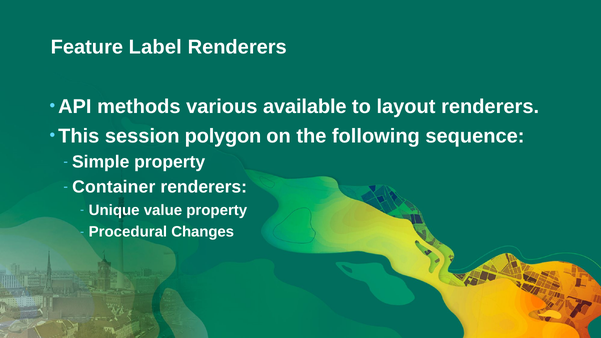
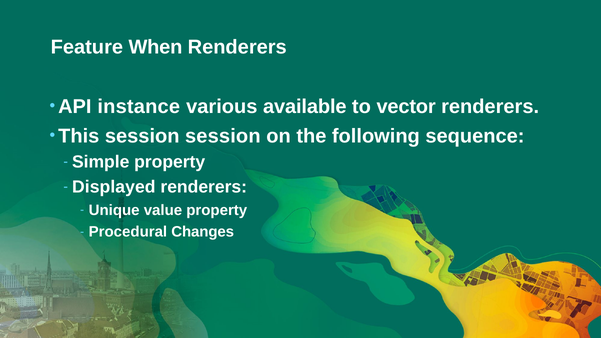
Label: Label -> When (155, 47)
methods: methods -> instance (139, 106)
layout: layout -> vector (406, 106)
session polygon: polygon -> session (223, 136)
Container: Container -> Displayed (114, 187)
